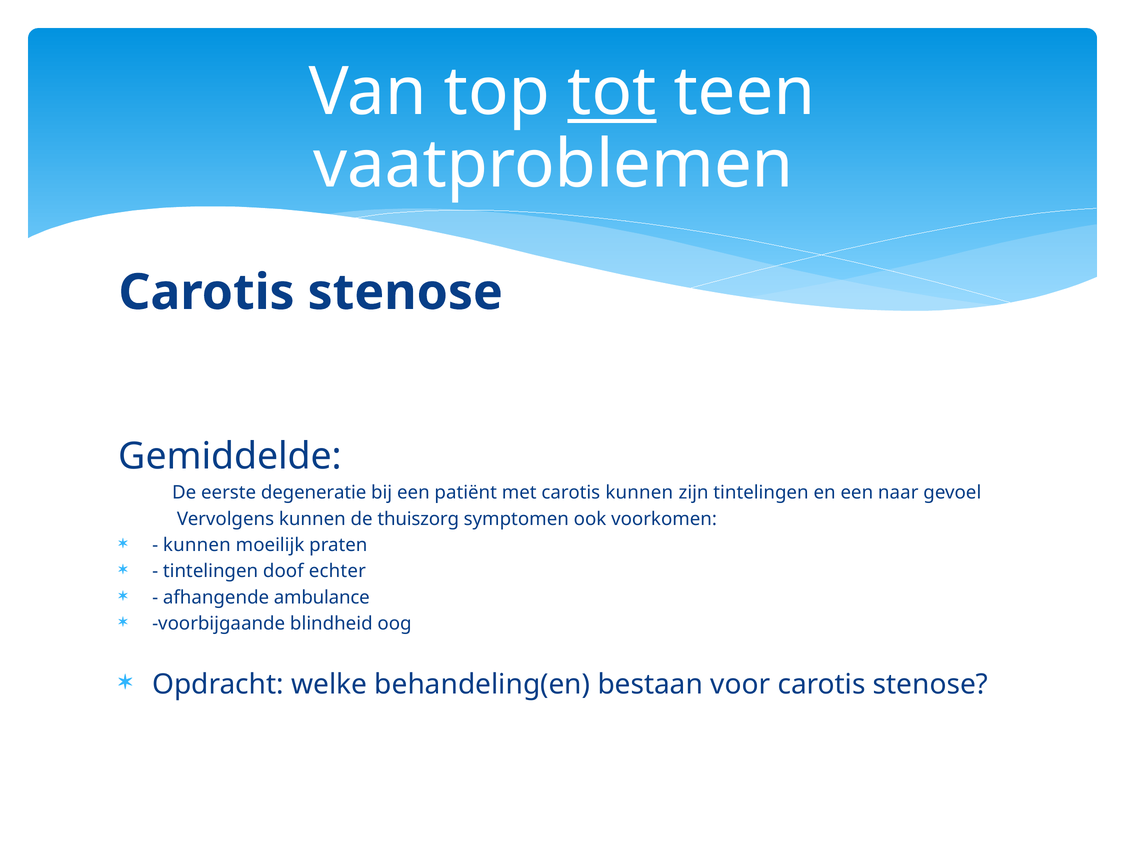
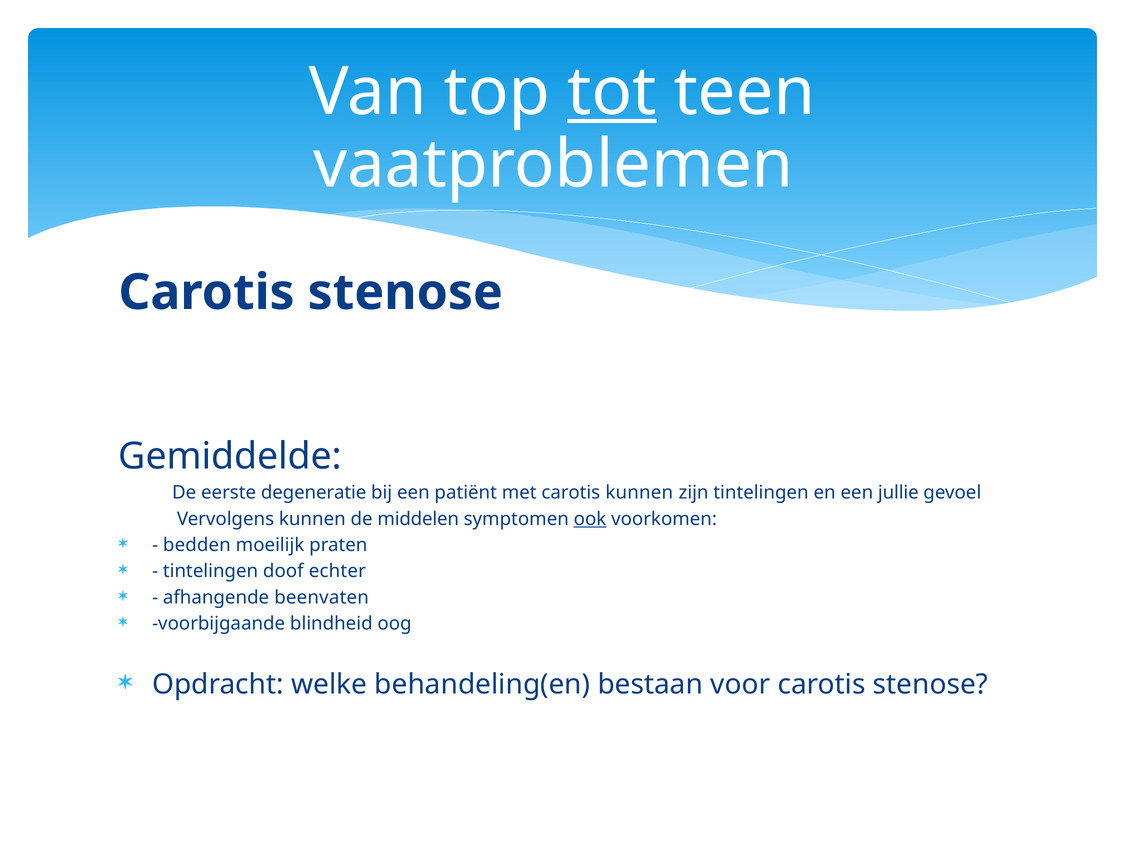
naar: naar -> jullie (898, 493)
thuiszorg: thuiszorg -> middelen (418, 519)
ook underline: none -> present (590, 519)
kunnen: kunnen -> bedden (197, 545)
ambulance: ambulance -> beenvaten (322, 598)
